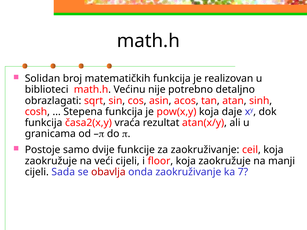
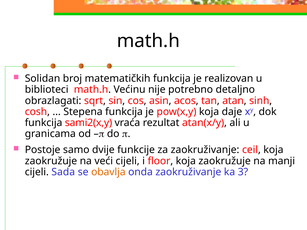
časa2(x,y: časa2(x,y -> sami2(x,y (89, 123)
obavlja colour: red -> orange (108, 172)
7: 7 -> 3 (243, 172)
